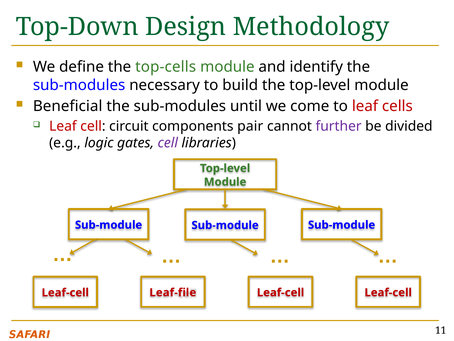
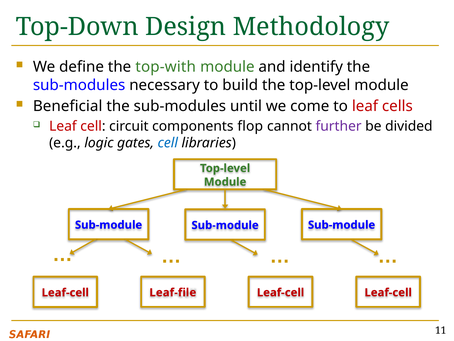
top-cells: top-cells -> top-with (166, 67)
pair: pair -> flop (250, 126)
cell colour: purple -> blue (168, 143)
